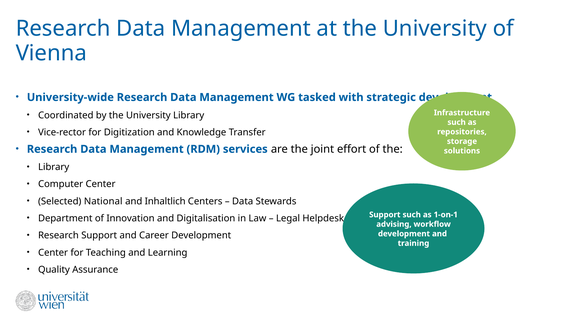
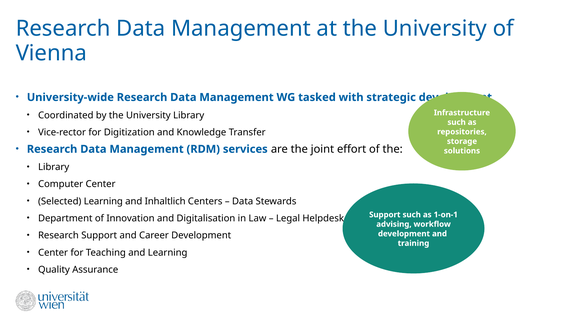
Selected National: National -> Learning (103, 201)
